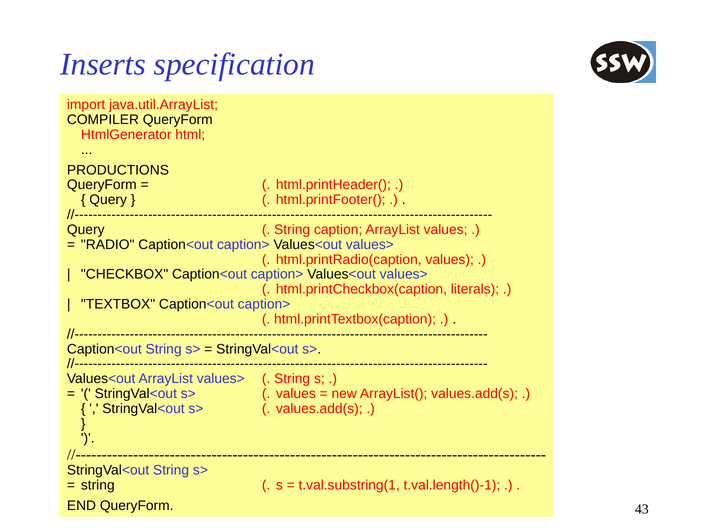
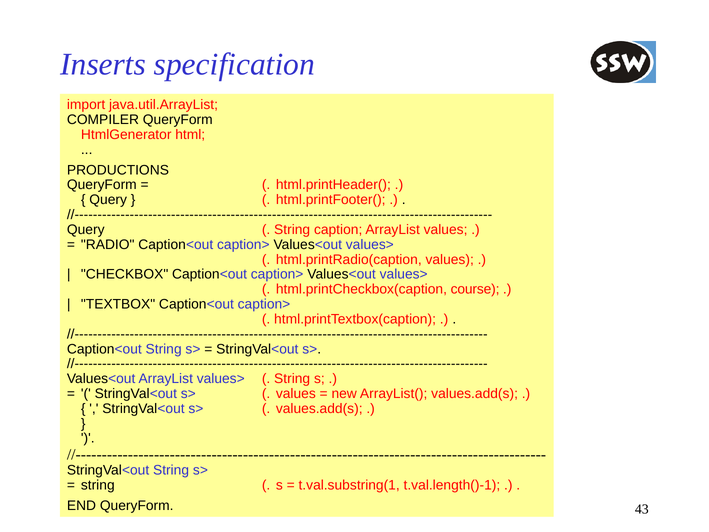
literals: literals -> course (475, 289)
